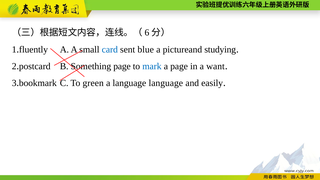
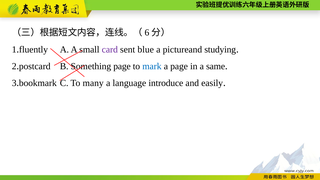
card colour: blue -> purple (110, 49)
want: want -> same (216, 66)
green: green -> many (93, 83)
language language: language -> introduce (166, 83)
